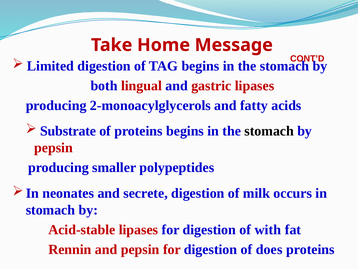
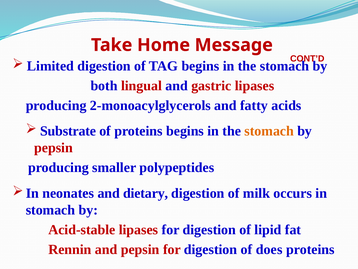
stomach colour: black -> orange (269, 131)
secrete: secrete -> dietary (146, 193)
with: with -> lipid (268, 229)
